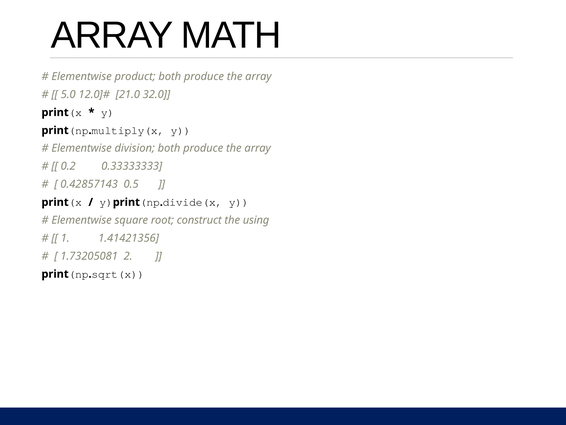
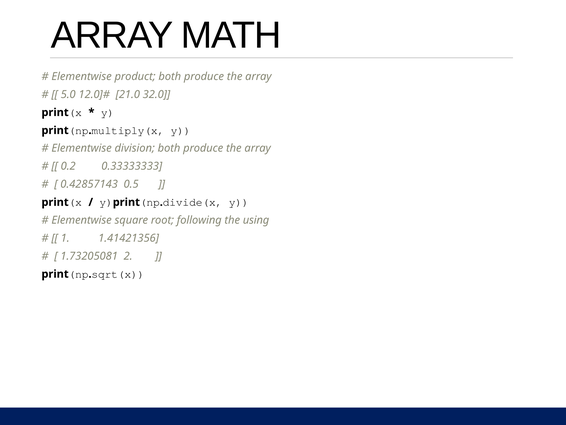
construct: construct -> following (199, 220)
